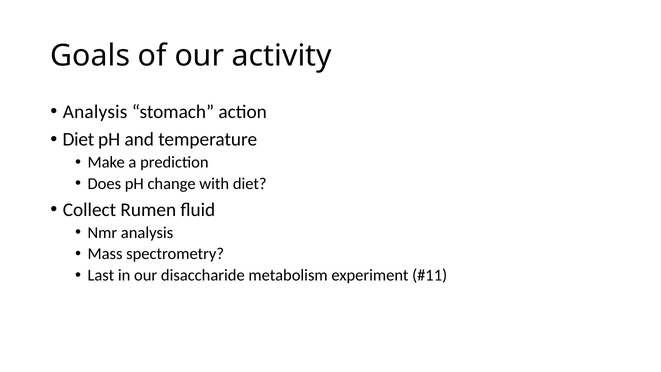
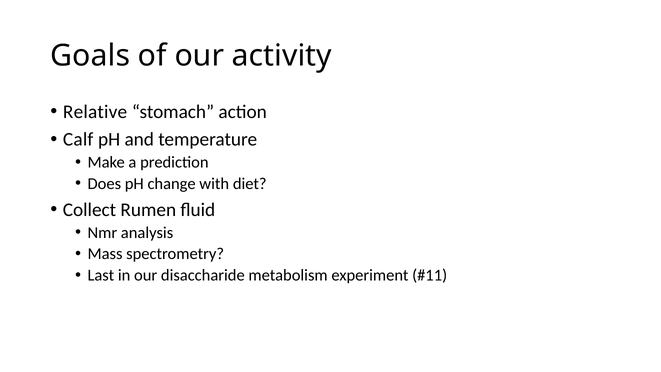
Analysis: Analysis -> Relative (95, 112)
Diet: Diet -> Calf (78, 139)
